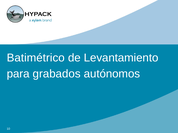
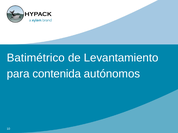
grabados: grabados -> contenida (57, 74)
